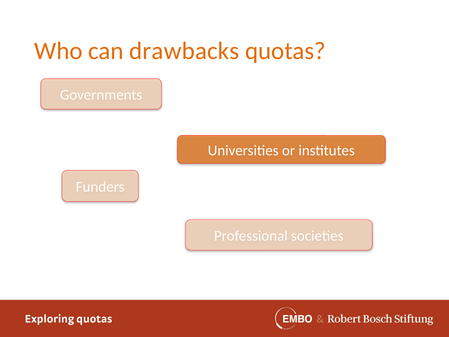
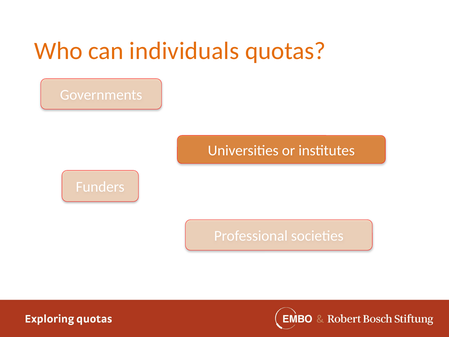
drawbacks: drawbacks -> individuals (184, 51)
